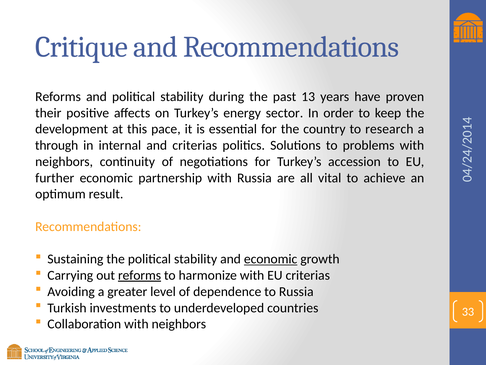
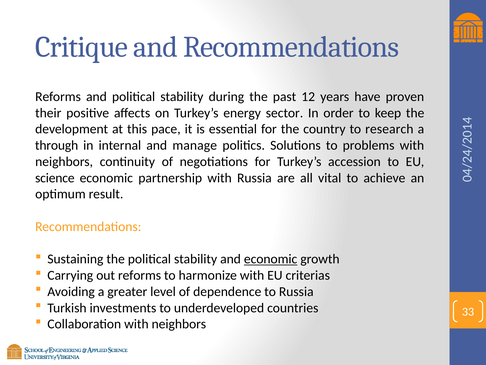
13: 13 -> 12 (308, 97)
and criterias: criterias -> manage (195, 145)
further: further -> science (55, 178)
reforms underline: present -> none (140, 275)
